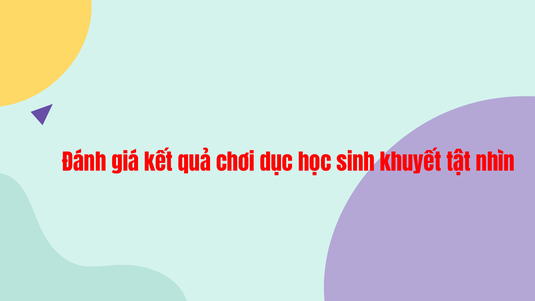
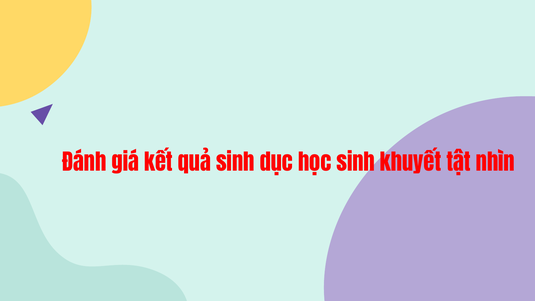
quả chơi: chơi -> sinh (235, 163)
